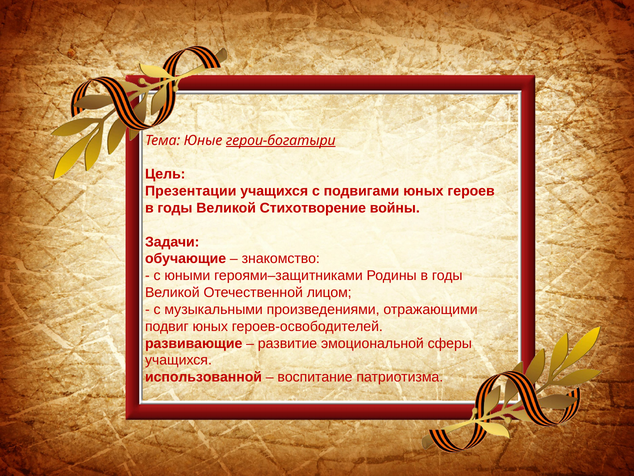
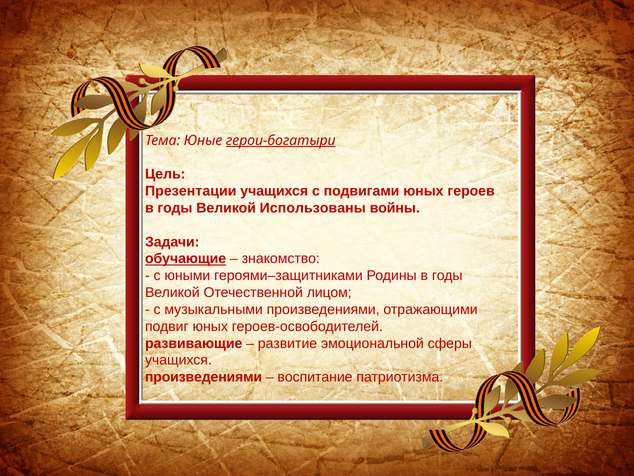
Стихотворение: Стихотворение -> Использованы (313, 208)
обучающие underline: none -> present (186, 259)
использованной: использованной -> произведениями (204, 377)
